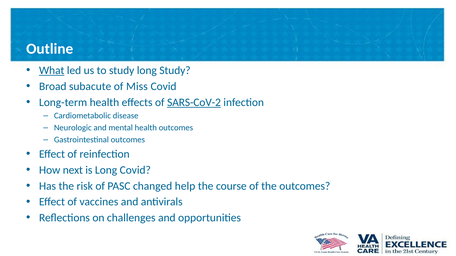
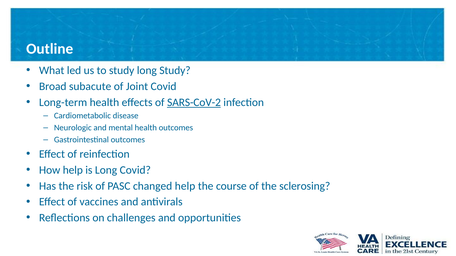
What underline: present -> none (52, 71)
Miss: Miss -> Joint (137, 87)
How next: next -> help (73, 170)
the outcomes: outcomes -> sclerosing (305, 186)
